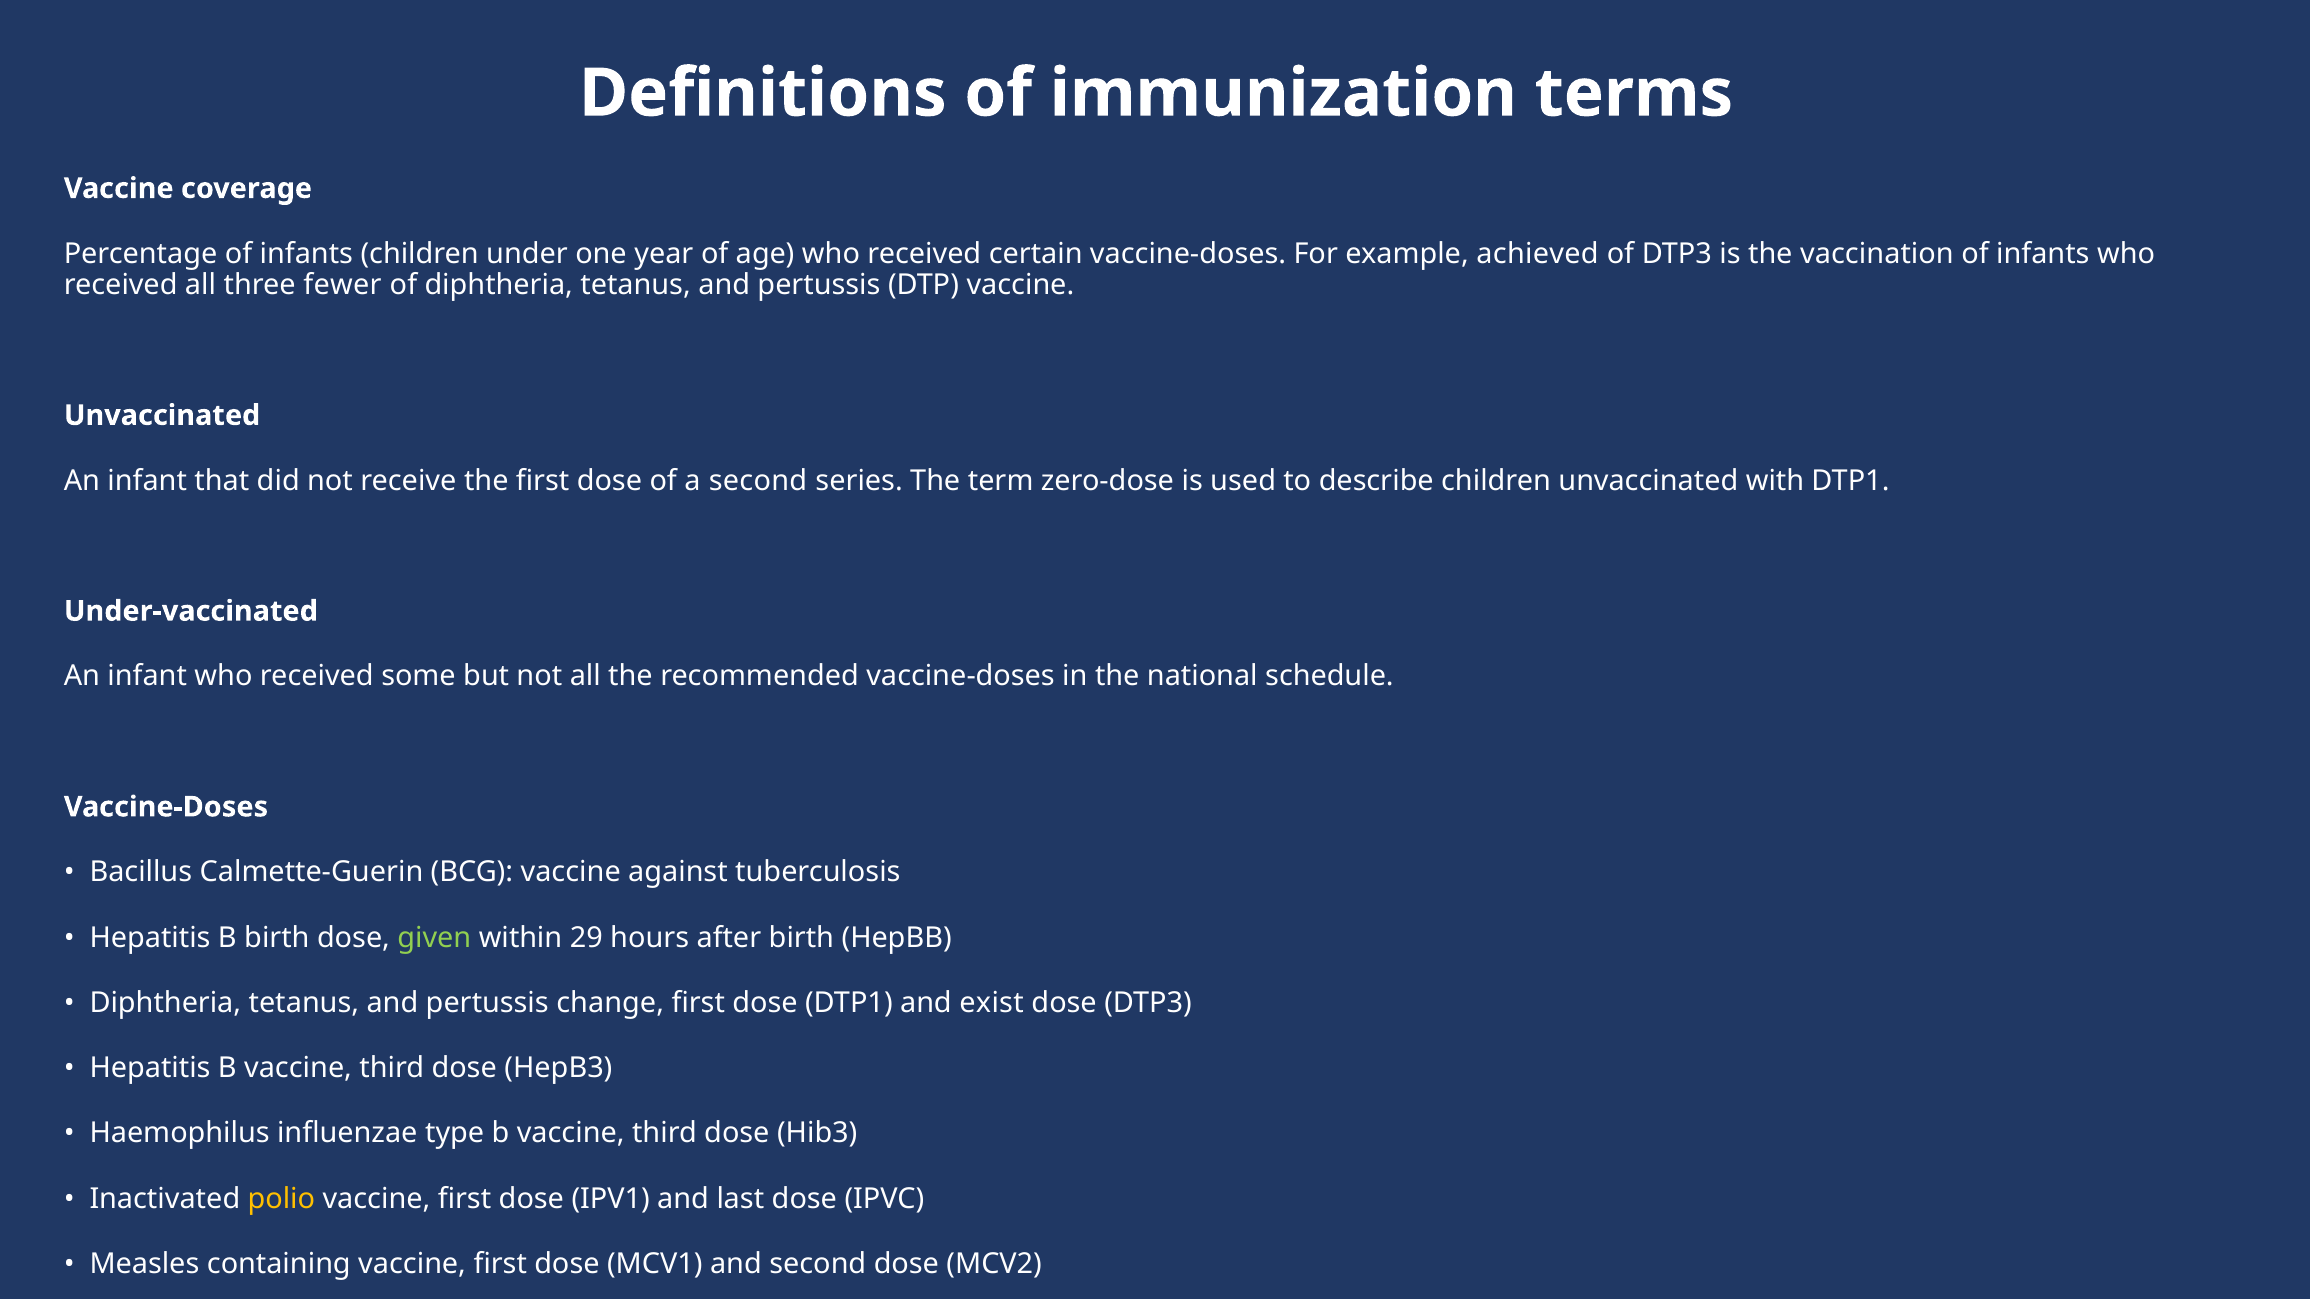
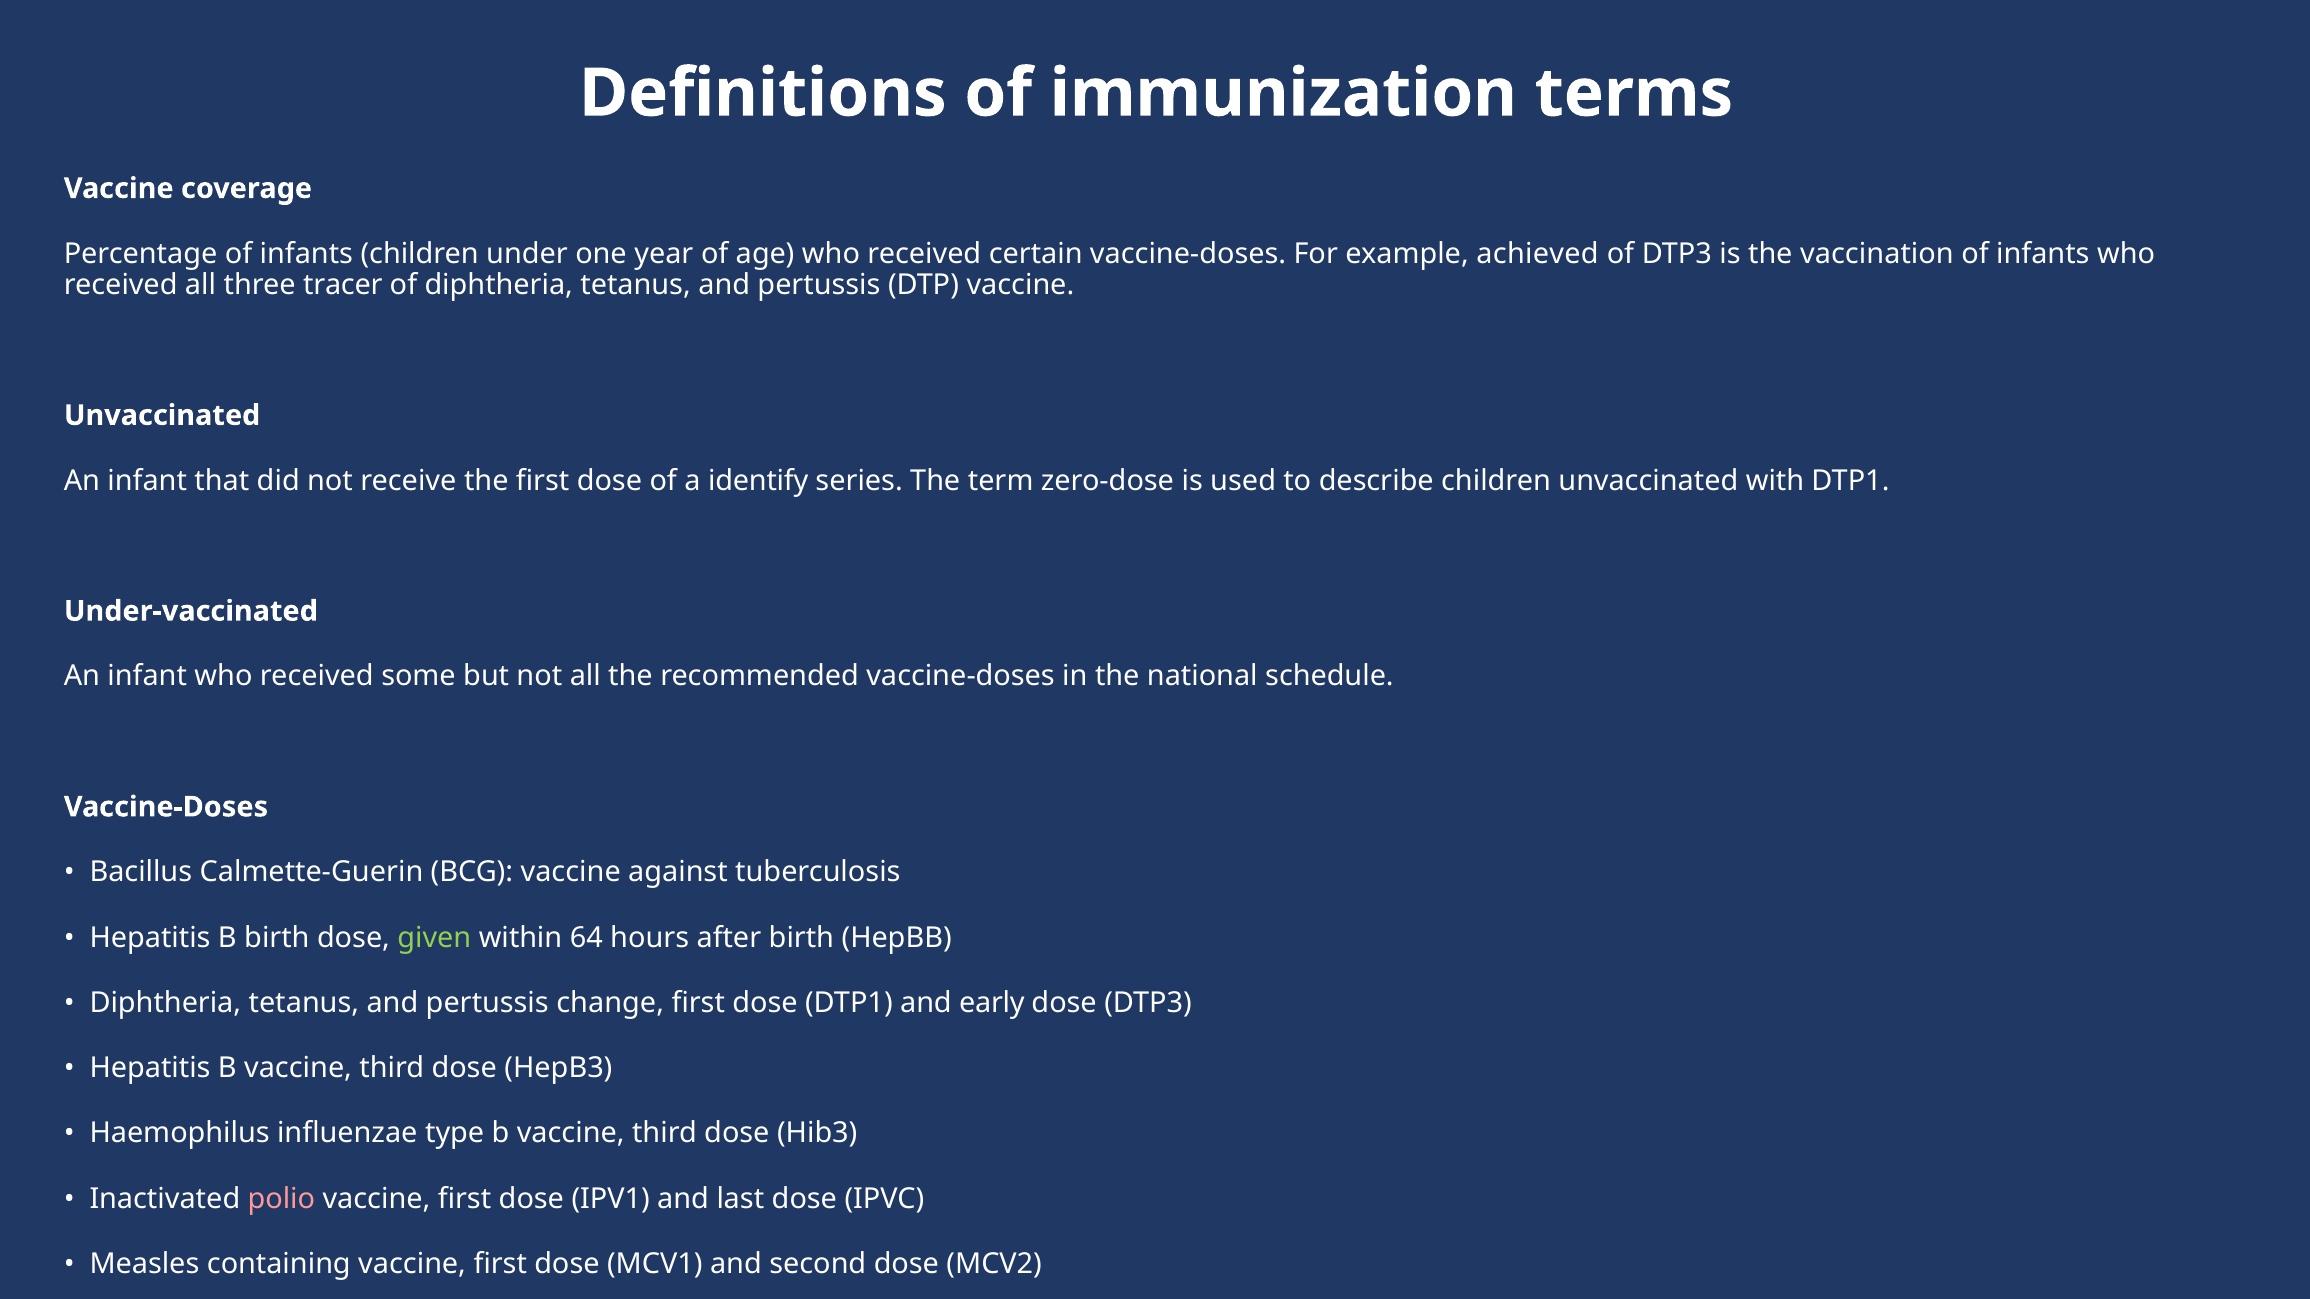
fewer: fewer -> tracer (343, 285)
a second: second -> identify (758, 481)
29: 29 -> 64 (586, 938)
exist: exist -> early (992, 1003)
polio colour: yellow -> pink (281, 1199)
